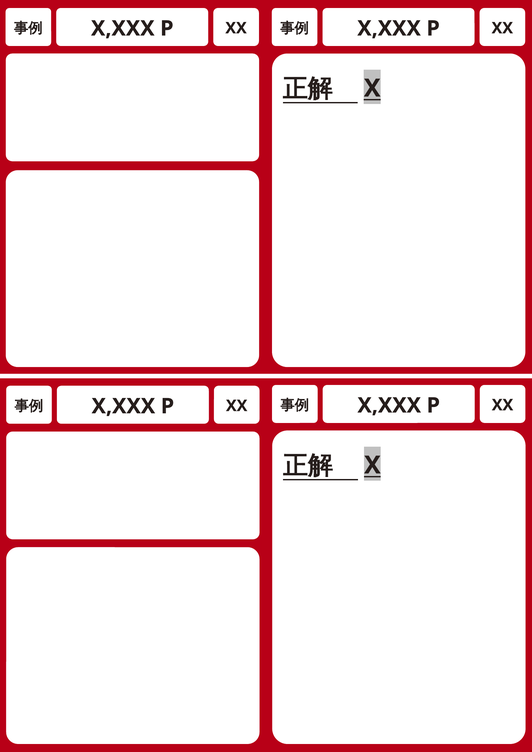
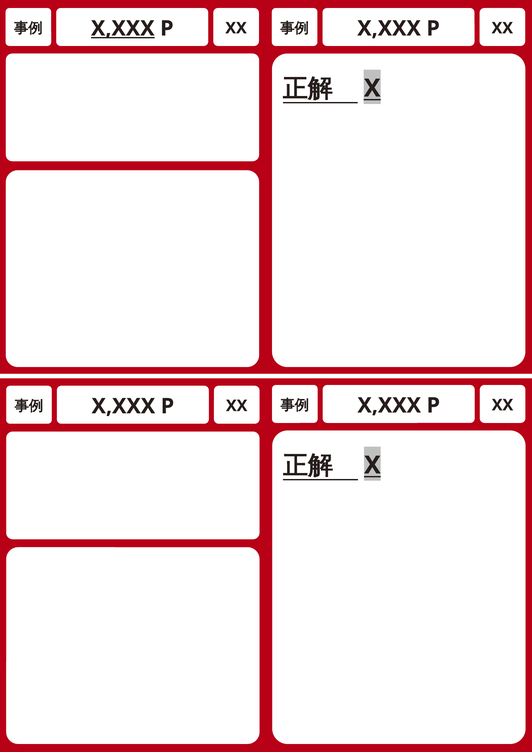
X,XXX underline: none -> present (123, 28)
